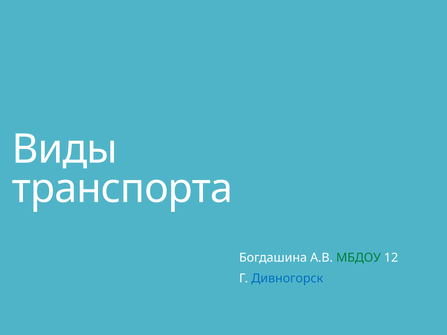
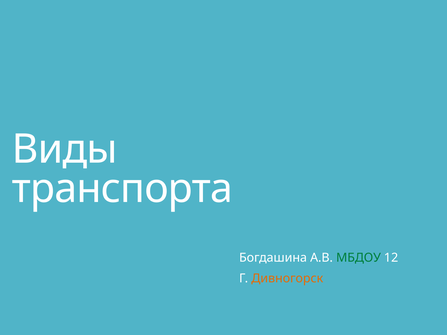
Дивногорск colour: blue -> orange (287, 279)
